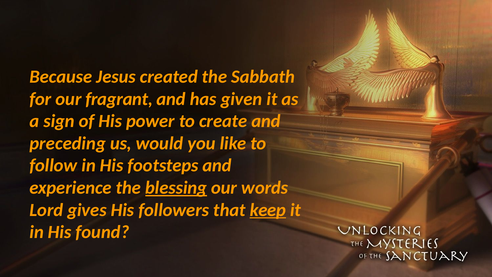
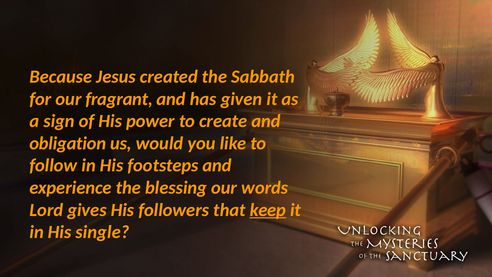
preceding: preceding -> obligation (68, 143)
blessing underline: present -> none (176, 188)
found: found -> single (102, 232)
